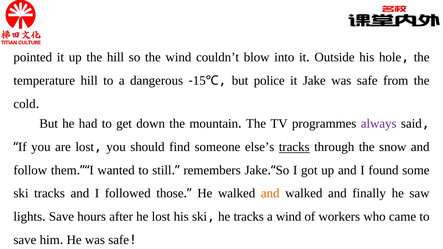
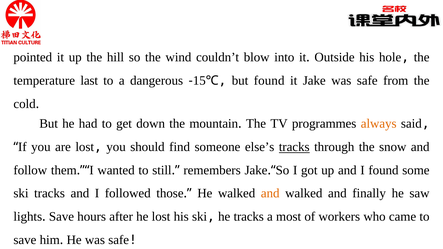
temperature hill: hill -> last (89, 81)
but police: police -> found (269, 81)
always colour: purple -> orange (379, 124)
a wind: wind -> most (289, 217)
